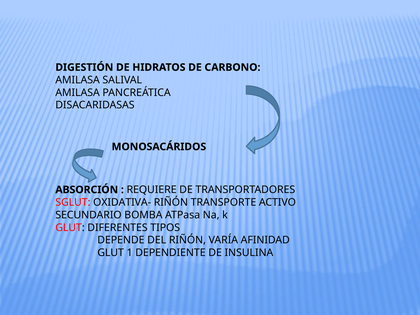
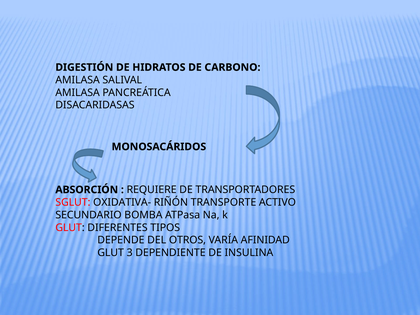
DEL RIÑÓN: RIÑÓN -> OTROS (187, 240)
1: 1 -> 3 (130, 253)
